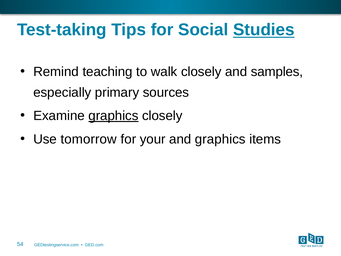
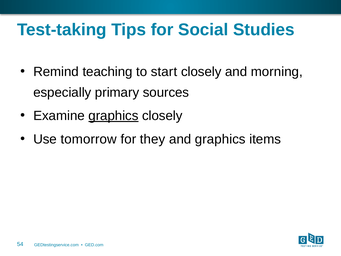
Studies underline: present -> none (264, 30)
walk: walk -> start (164, 72)
samples: samples -> morning (277, 72)
your: your -> they (153, 139)
